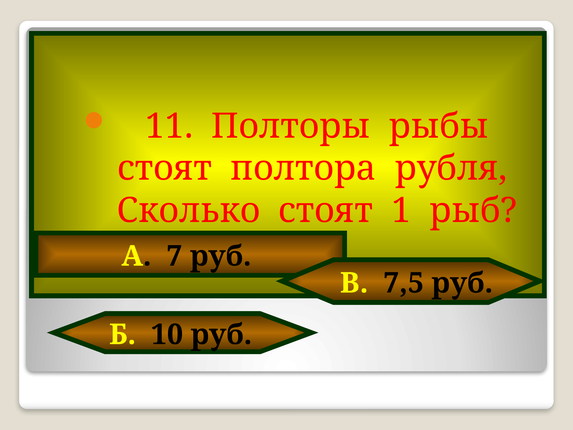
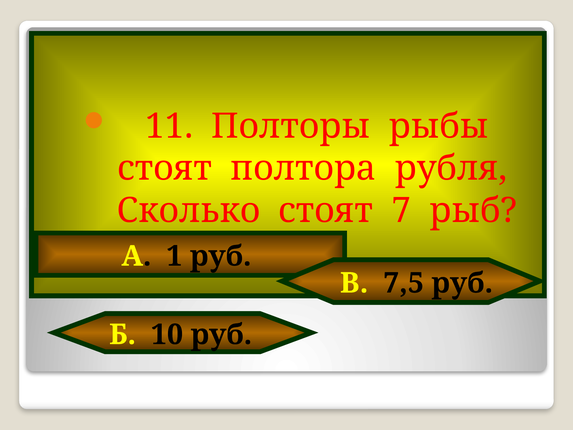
1: 1 -> 7 (401, 210)
7: 7 -> 1 (174, 256)
